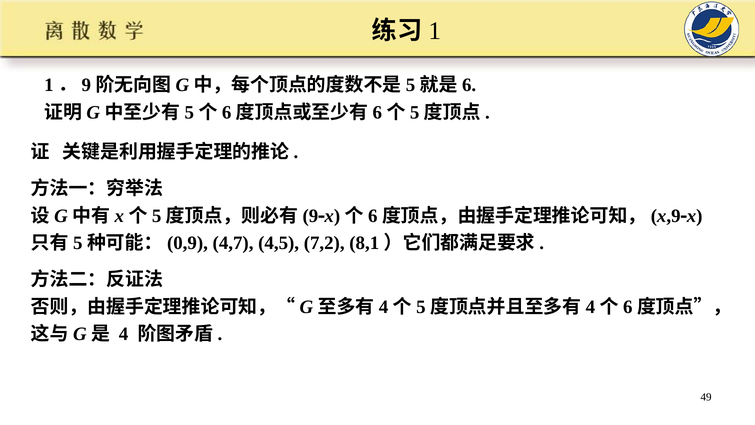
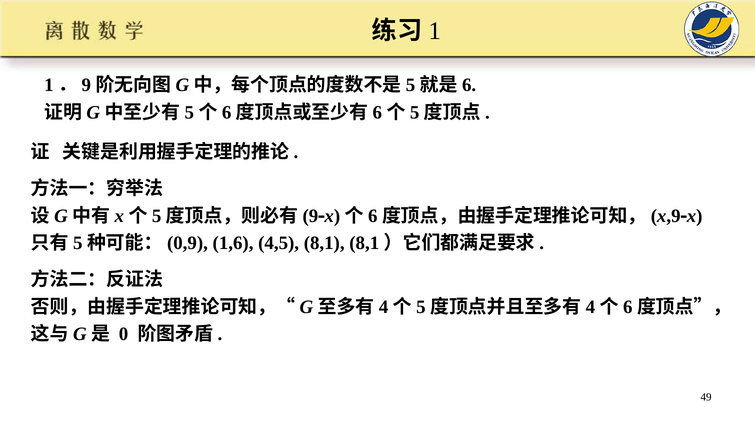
4,7: 4,7 -> 1,6 (233, 243)
7,2: 7,2 -> 8,1 (324, 243)
4: 4 -> 0 (124, 334)
